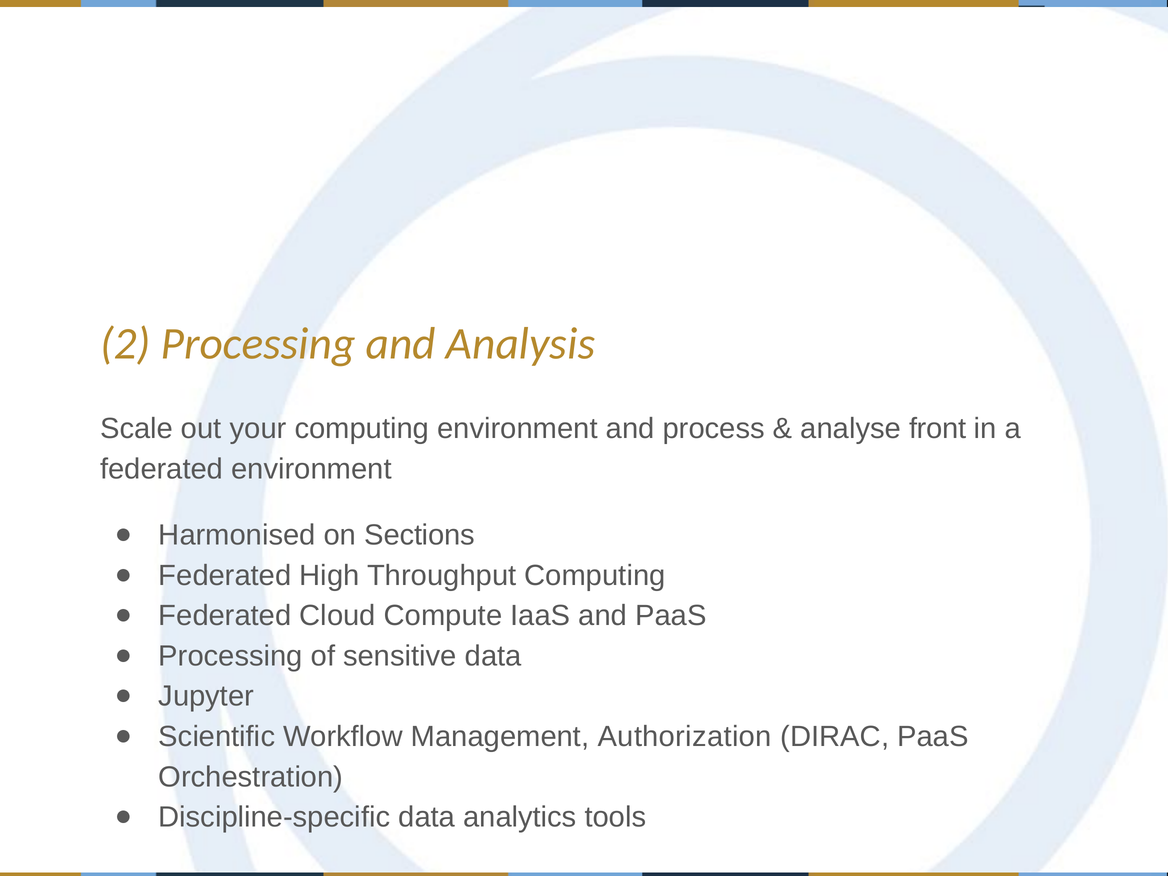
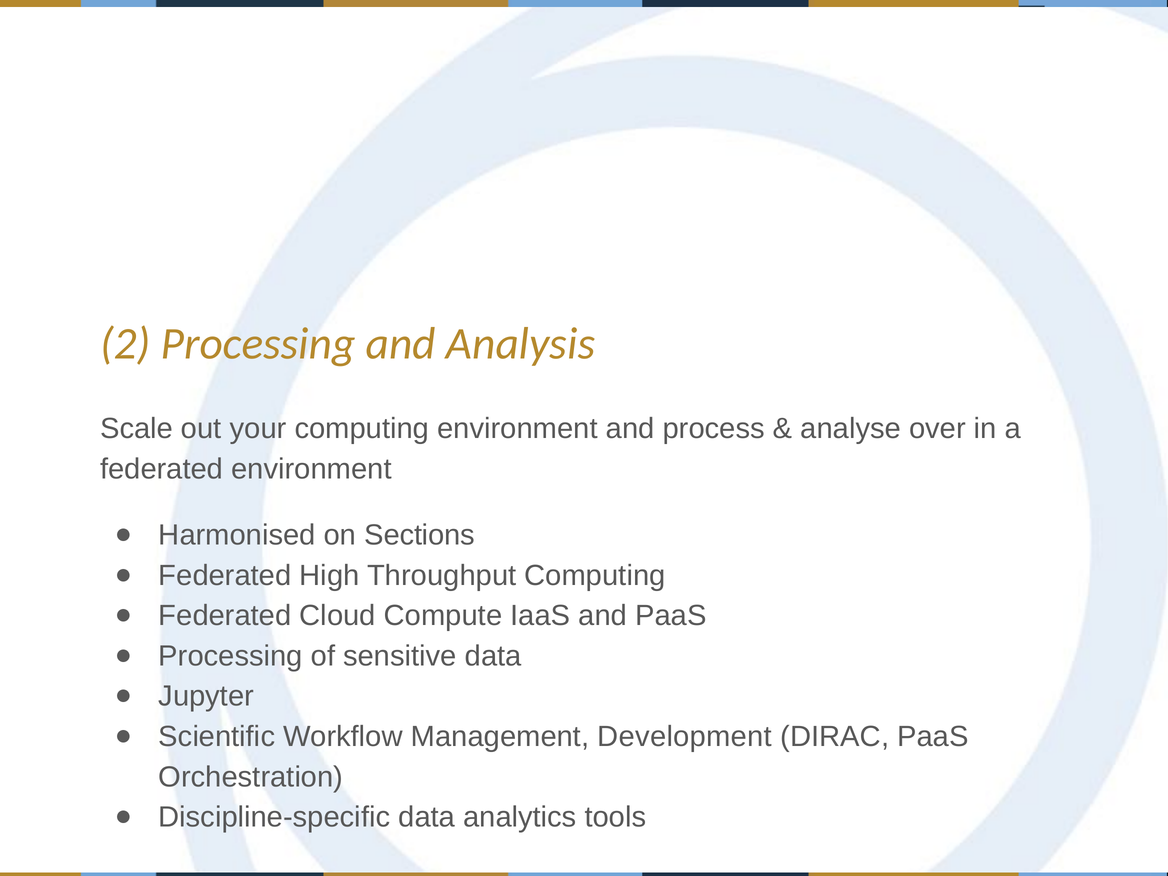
front: front -> over (937, 429)
Authorization: Authorization -> Development (685, 737)
